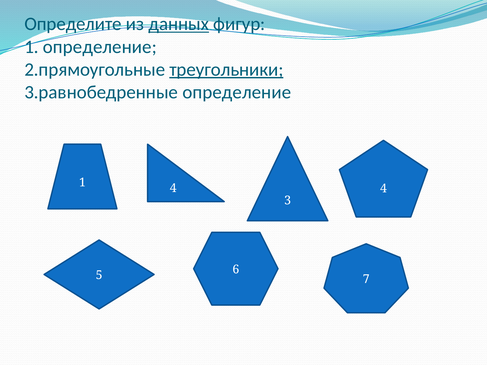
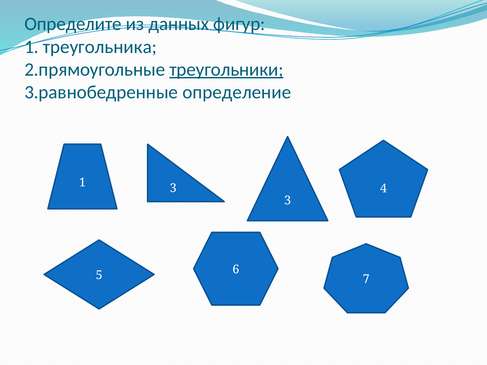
данных underline: present -> none (179, 24)
1 определение: определение -> треугольника (100, 47)
1 4: 4 -> 3 (173, 188)
